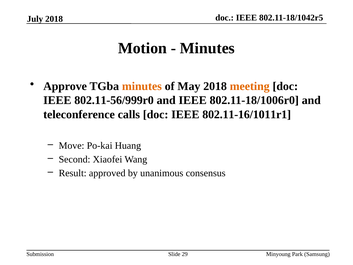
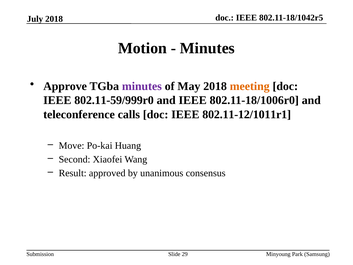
minutes colour: orange -> purple (142, 86)
802.11-56/999r0: 802.11-56/999r0 -> 802.11-59/999r0 (114, 100)
802.11-16/1011r1: 802.11-16/1011r1 -> 802.11-12/1011r1 (247, 114)
